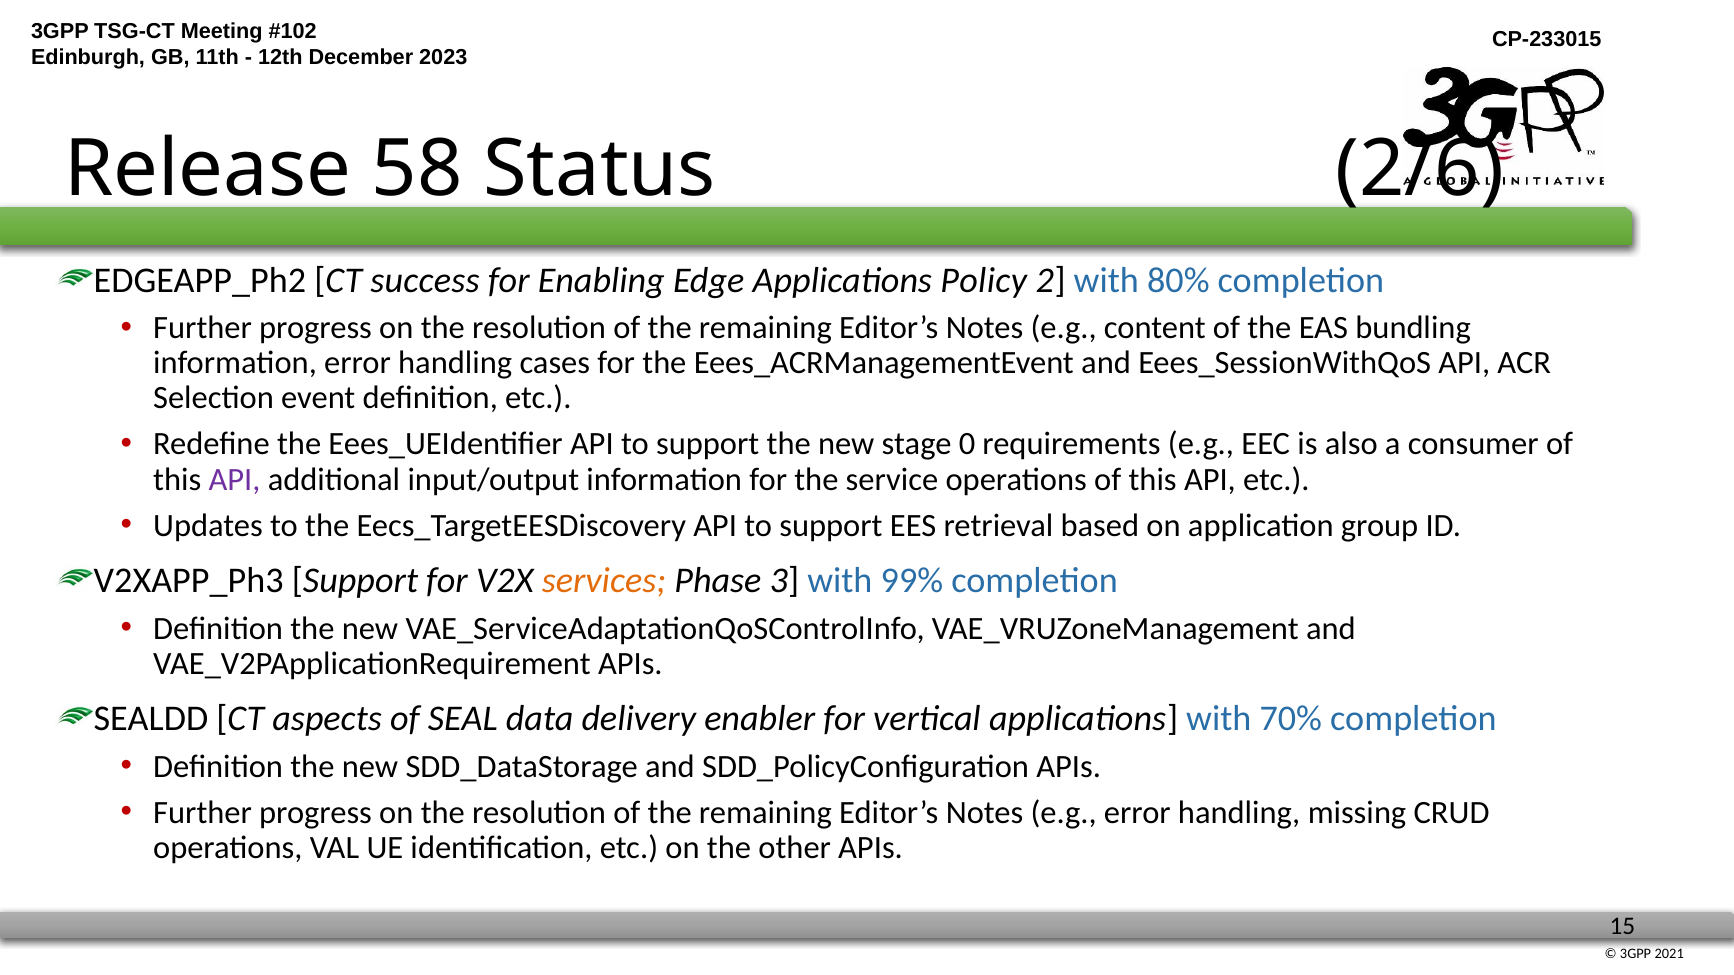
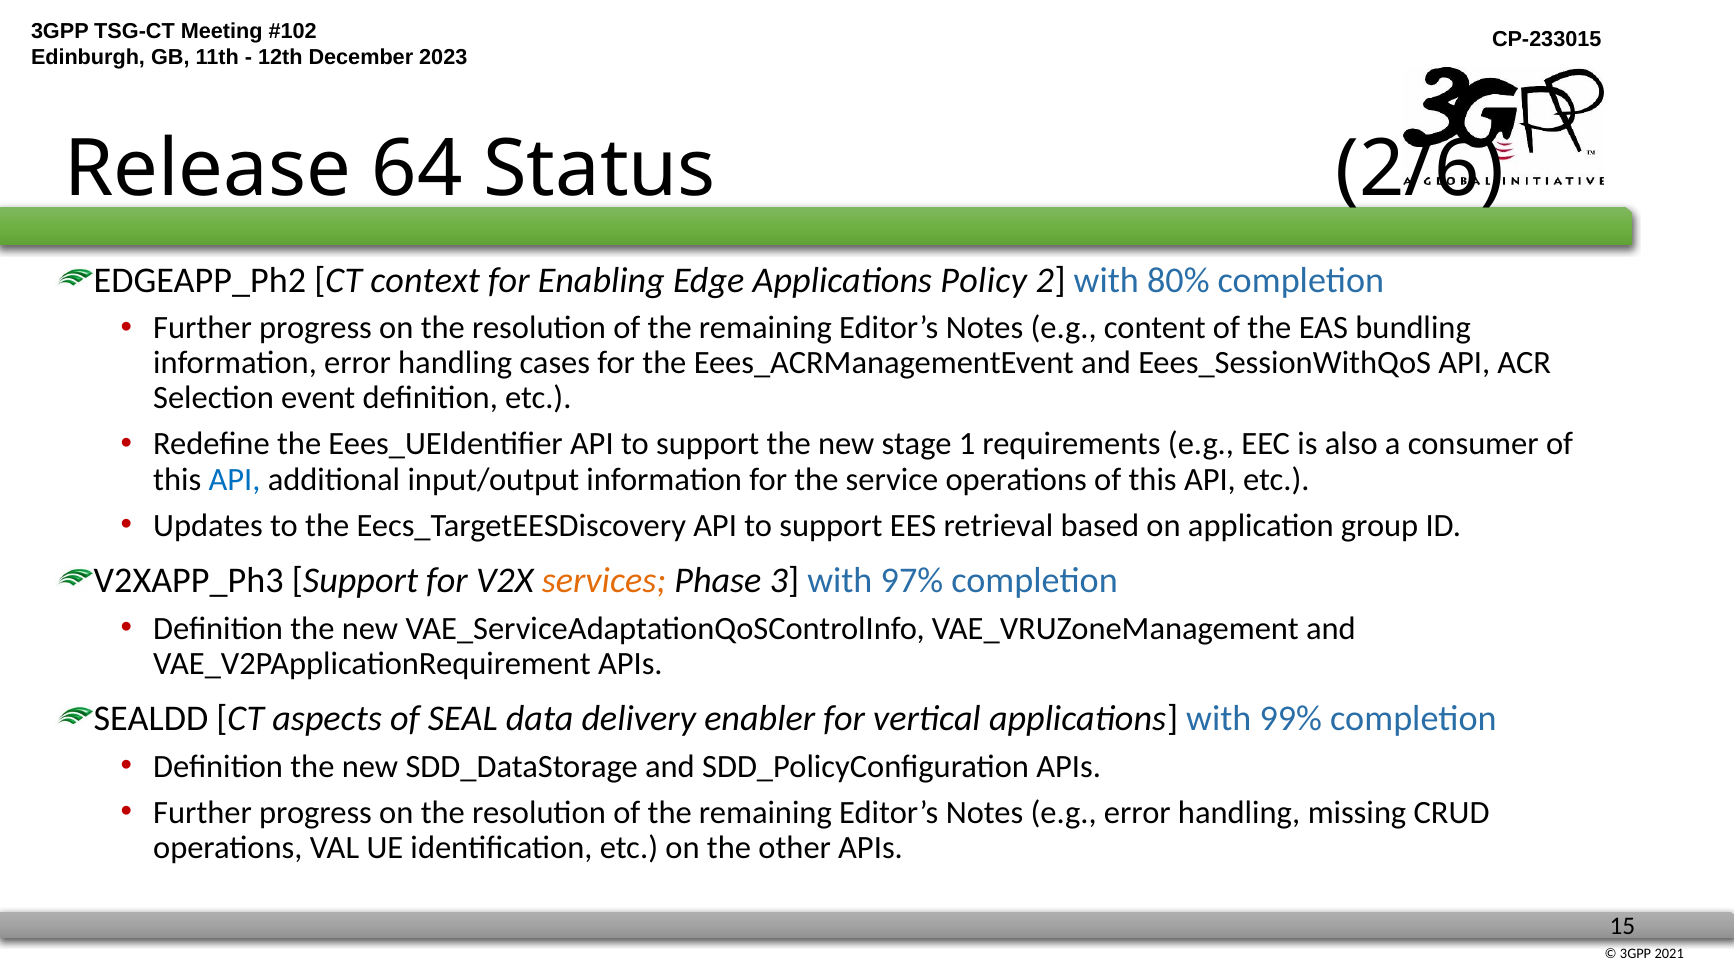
58: 58 -> 64 (417, 169)
success: success -> context (425, 280)
0: 0 -> 1 (967, 444)
API colour: purple -> blue (235, 480)
99%: 99% -> 97% (912, 581)
70%: 70% -> 99% (1291, 719)
